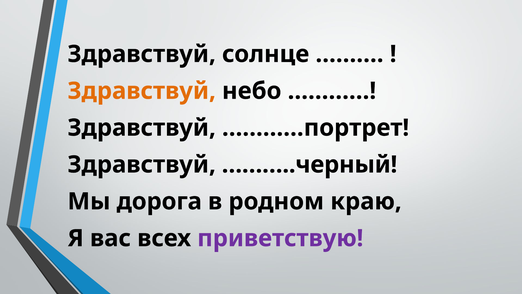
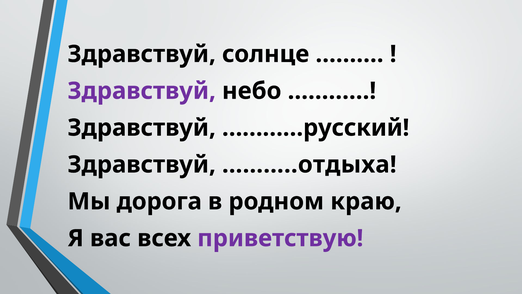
Здравствуй colour: orange -> purple (142, 91)
…………портрет: …………портрет -> …………русский (316, 128)
………..черный: ………..черный -> ………..отдыха (309, 164)
